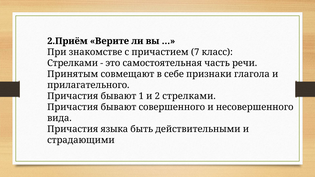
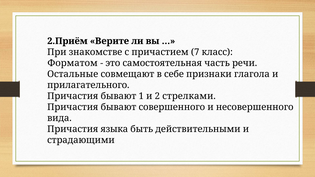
Стрелками: Стрелками -> Форматом (73, 63)
Принятым: Принятым -> Остальные (73, 74)
